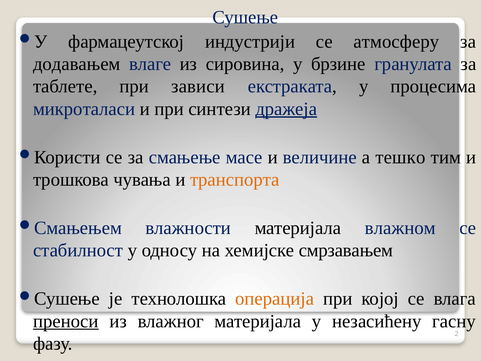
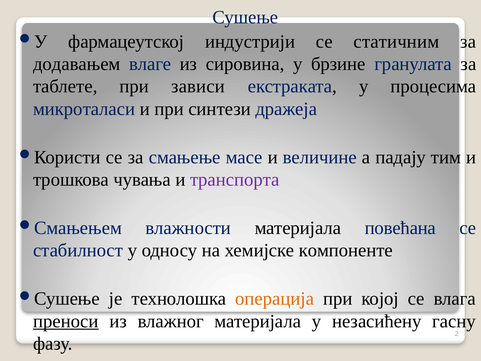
атмосферу: атмосферу -> статичним (396, 41)
дражеја underline: present -> none (286, 109)
тешко: тешко -> падају (401, 157)
транспорта colour: orange -> purple (235, 180)
влажном: влажном -> повећана (400, 228)
смрзавањем: смрзавањем -> компоненте (346, 250)
